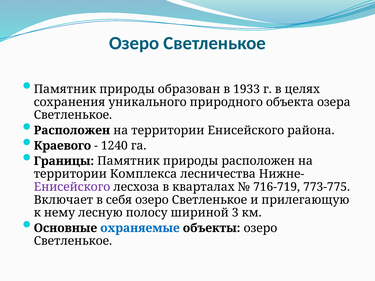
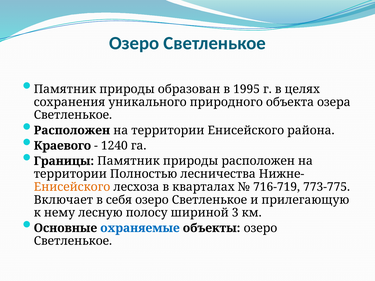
1933: 1933 -> 1995 (247, 89)
Комплекса: Комплекса -> Полностью (144, 174)
Енисейского colour: purple -> orange (72, 187)
